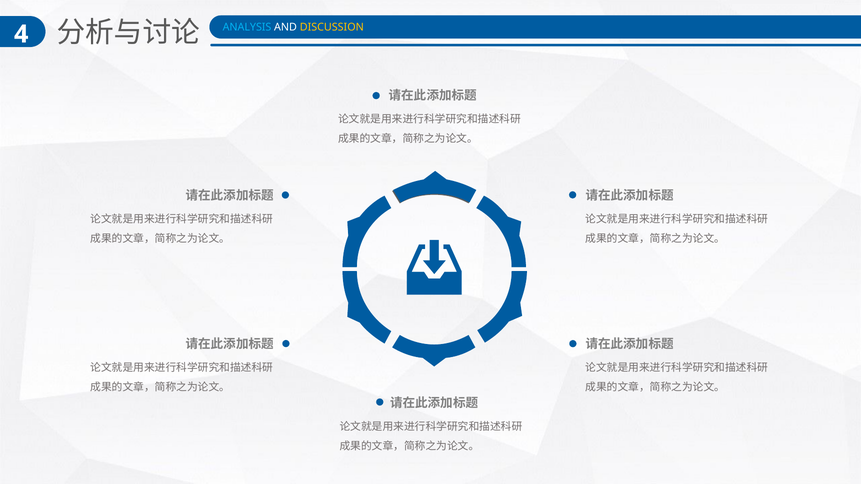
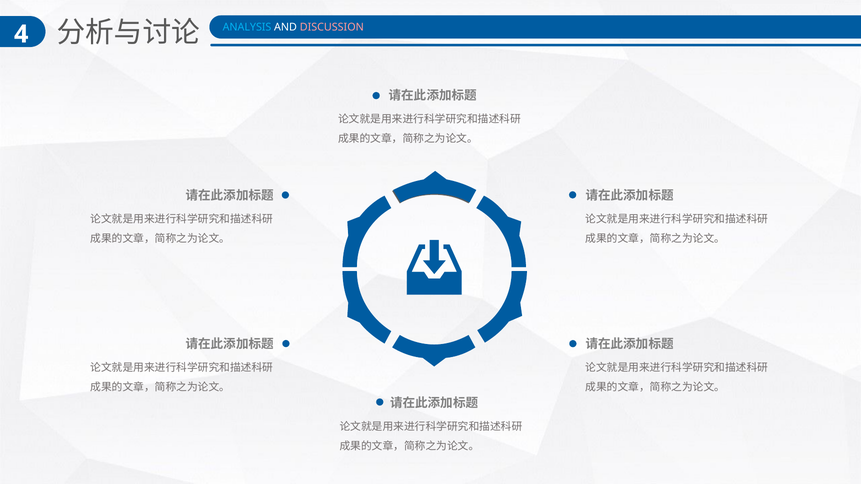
DISCUSSION colour: yellow -> pink (332, 27)
